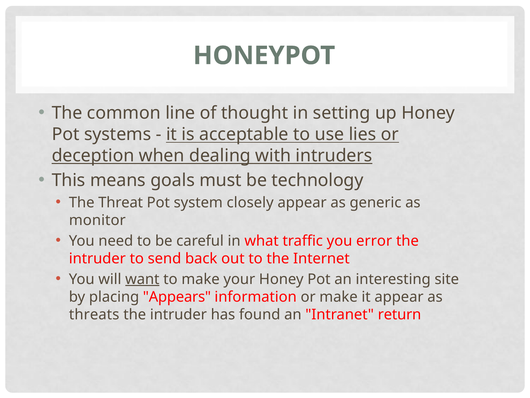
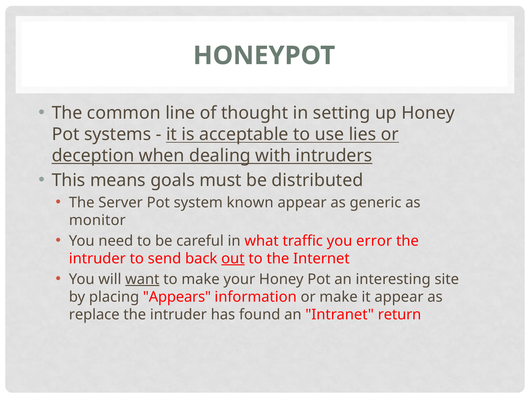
technology: technology -> distributed (317, 180)
Threat: Threat -> Server (121, 202)
closely: closely -> known (250, 202)
out underline: none -> present (233, 258)
threats: threats -> replace (94, 314)
